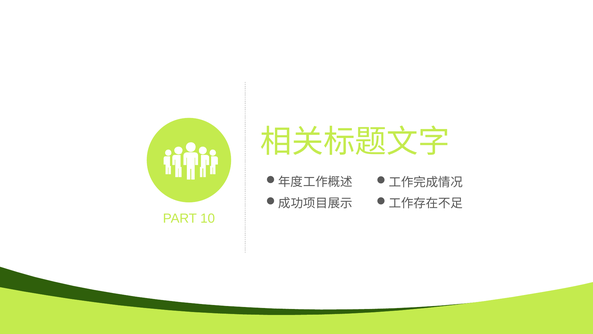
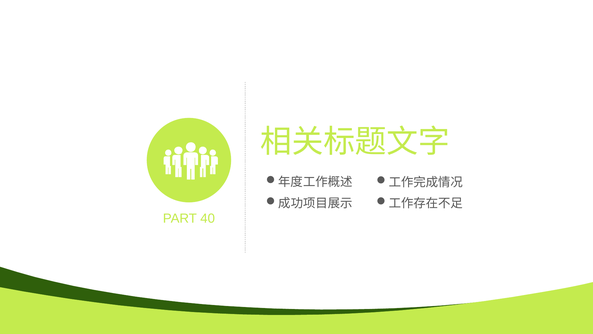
10: 10 -> 40 (208, 218)
